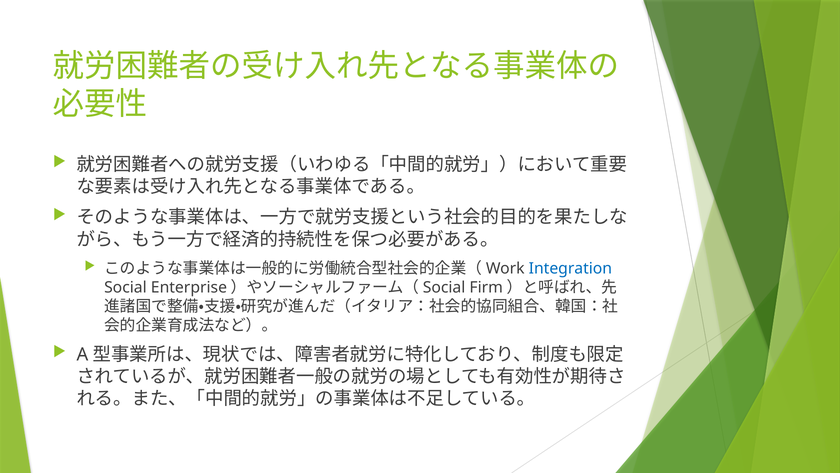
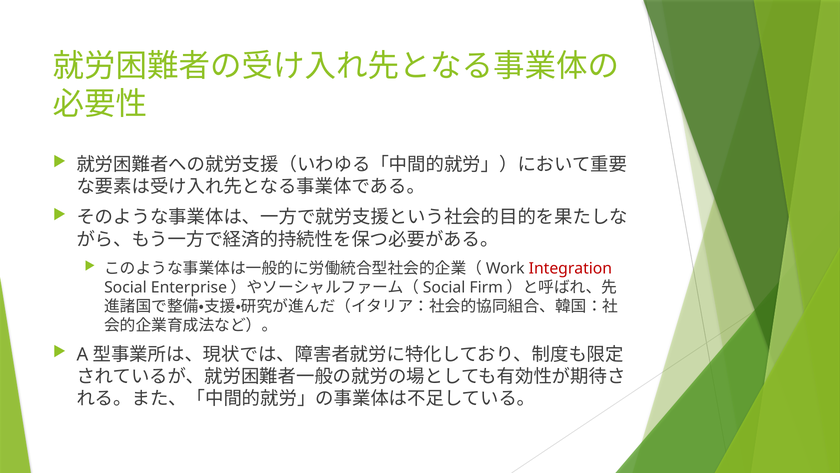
Integration colour: blue -> red (570, 268)
